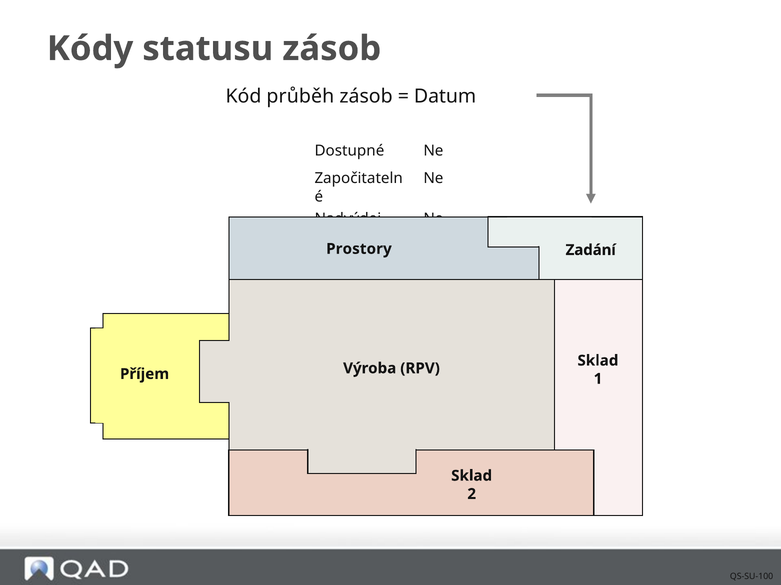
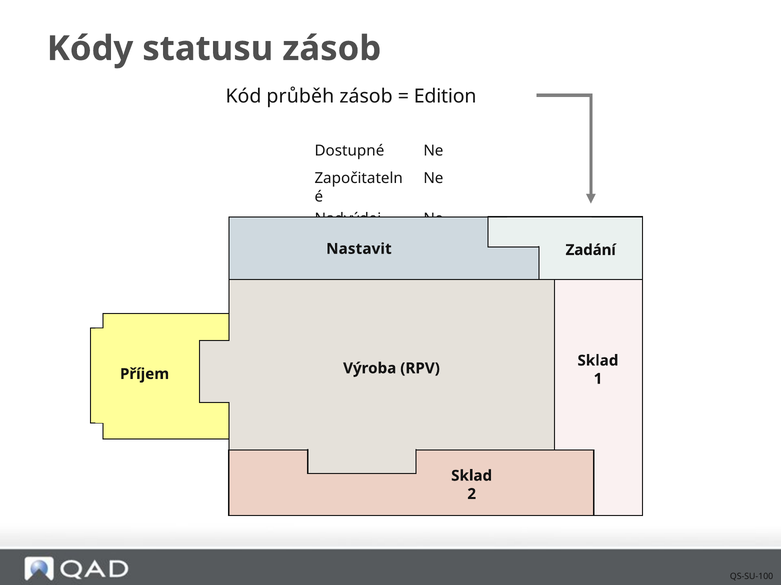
Datum: Datum -> Edition (445, 97)
Prostory: Prostory -> Nastavit (359, 249)
